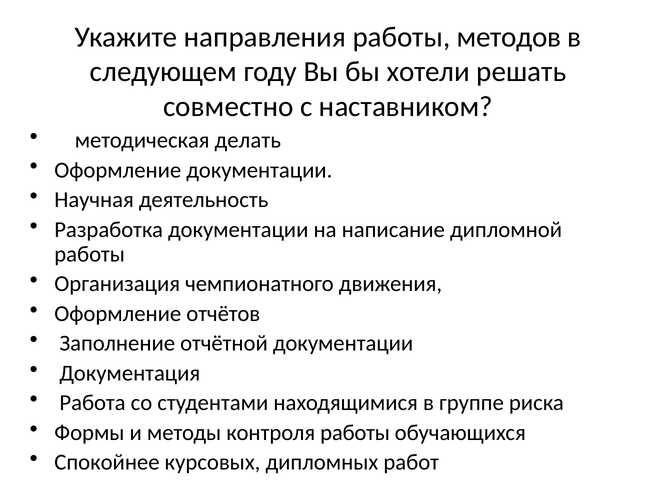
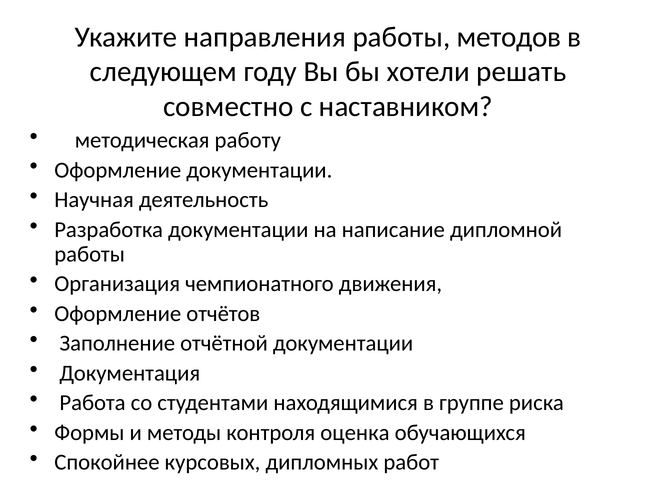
делать: делать -> работу (248, 140)
контроля работы: работы -> оценка (355, 433)
